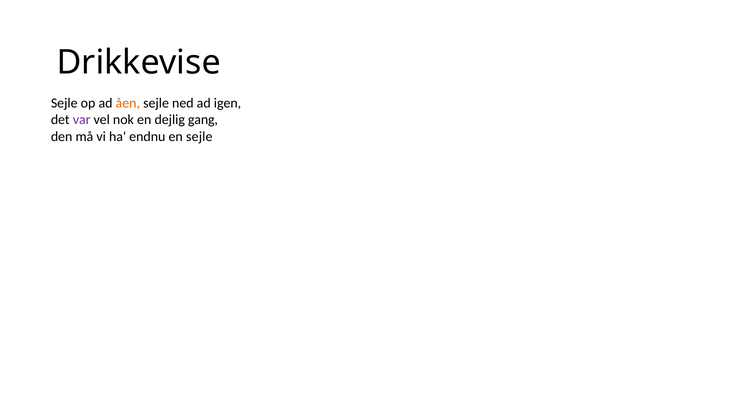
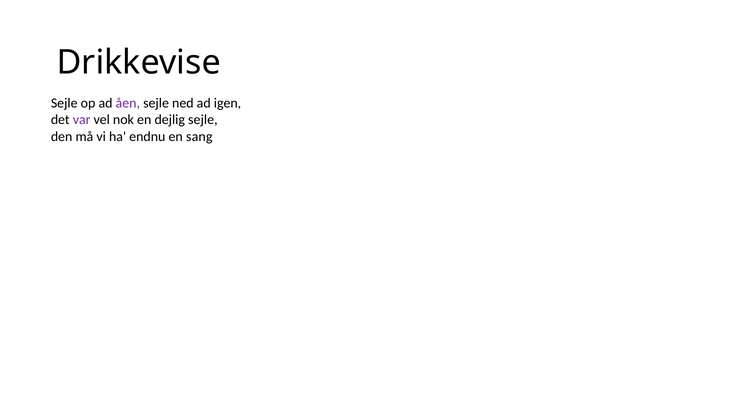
åen colour: orange -> purple (128, 103)
dejlig gang: gang -> sejle (203, 120)
en sejle: sejle -> sang (199, 136)
